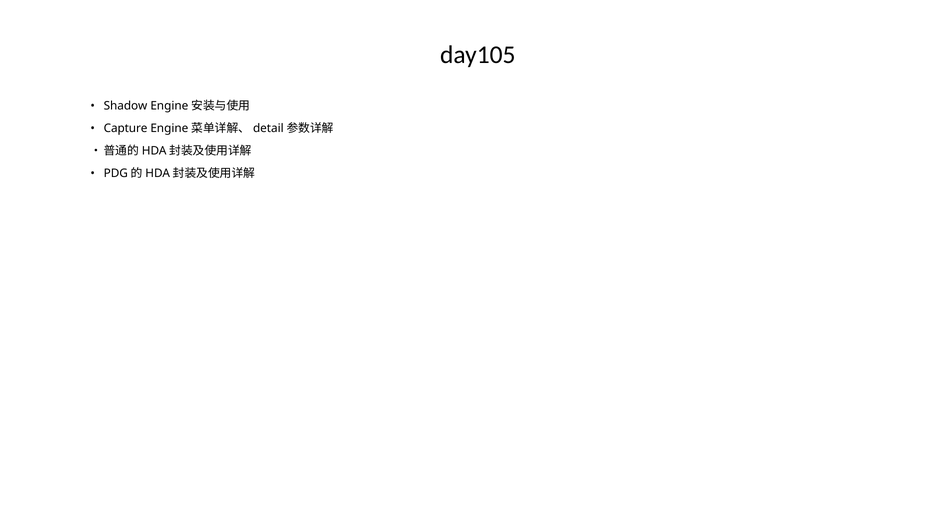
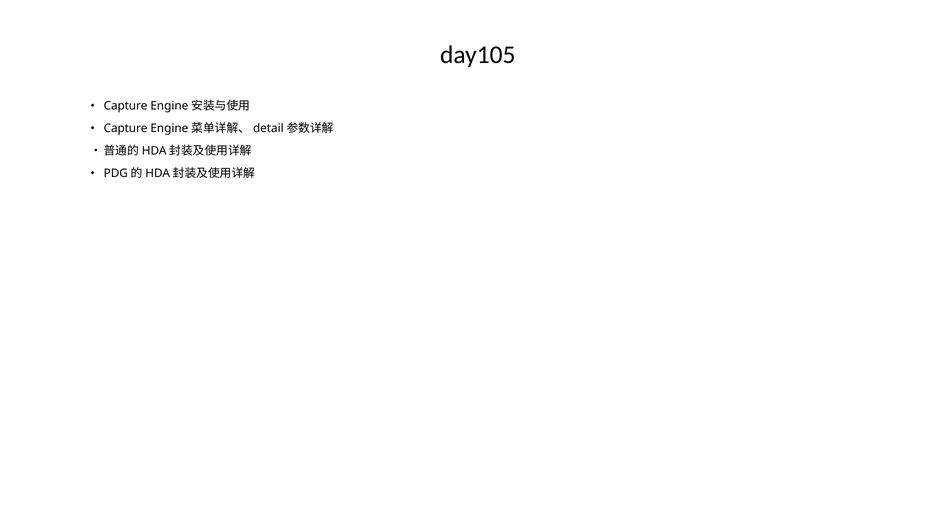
Shadow: Shadow -> Capture (126, 106)
